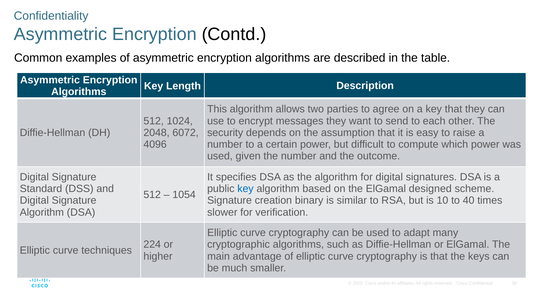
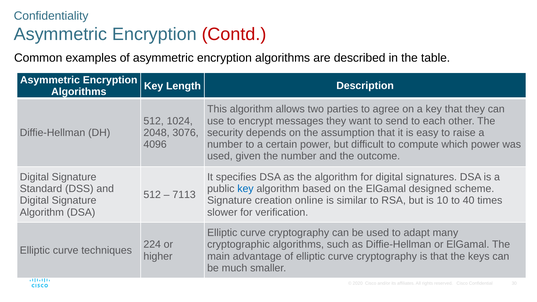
Contd colour: black -> red (234, 34)
6072: 6072 -> 3076 (186, 133)
1054: 1054 -> 7113 (184, 195)
binary: binary -> online (309, 201)
